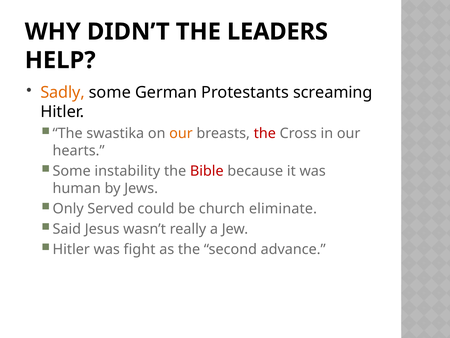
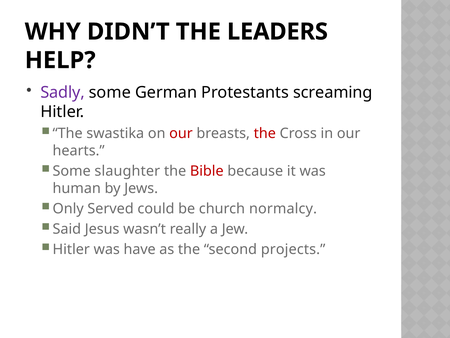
Sadly colour: orange -> purple (63, 92)
our colour: orange -> red (181, 133)
instability: instability -> slaughter (127, 171)
eliminate: eliminate -> normalcy (283, 208)
fight: fight -> have (140, 249)
advance: advance -> projects (293, 249)
